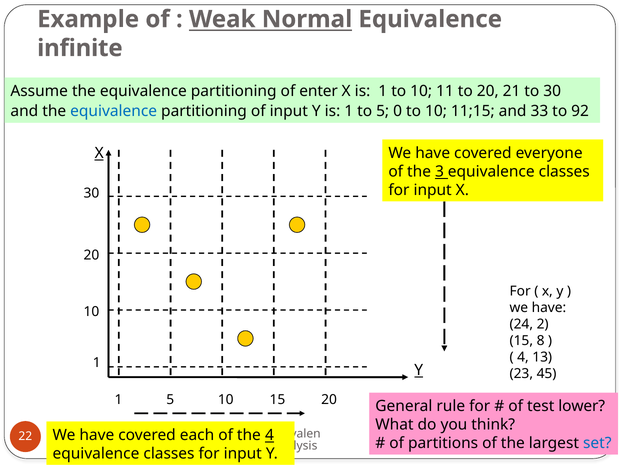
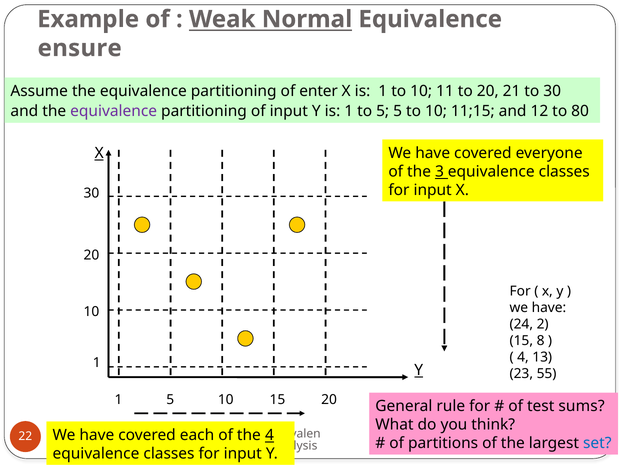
infinite: infinite -> ensure (80, 48)
equivalence colour: blue -> purple (114, 111)
5 0: 0 -> 5 (398, 111)
33: 33 -> 12 (539, 111)
92: 92 -> 80 (580, 111)
45: 45 -> 55 (547, 374)
lower: lower -> sums (582, 406)
